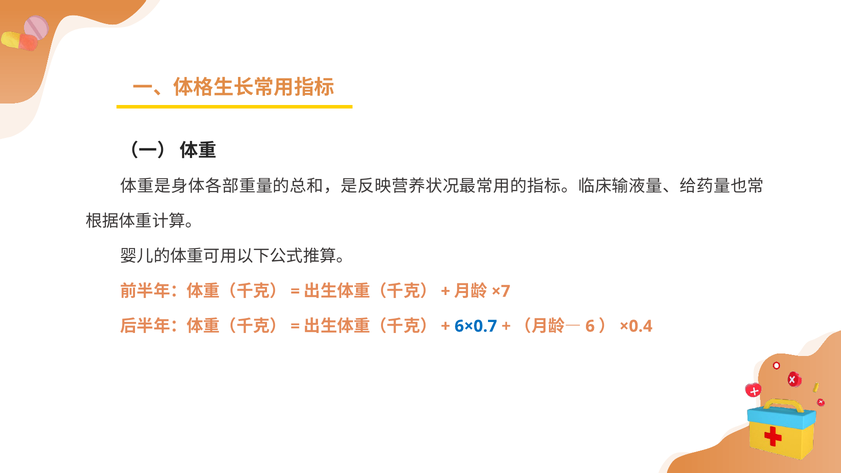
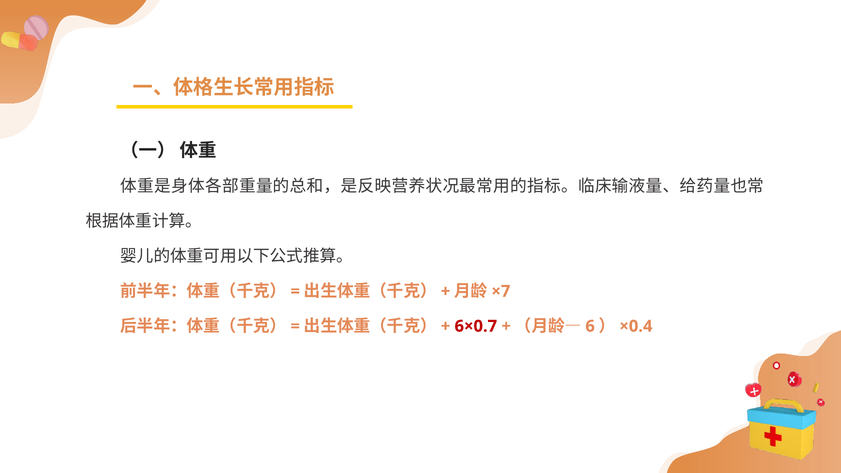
6×0.7 colour: blue -> red (476, 326)
